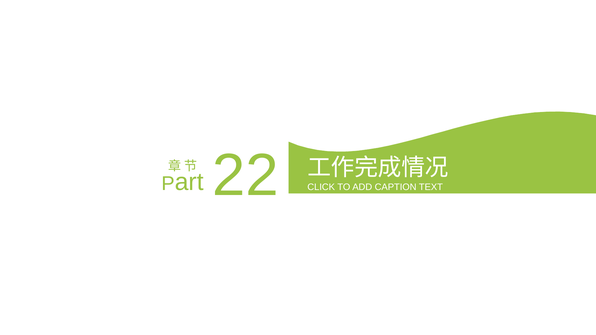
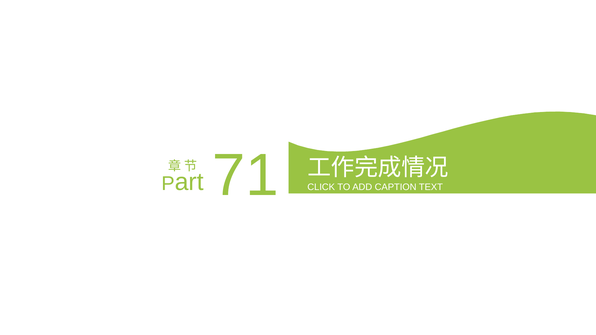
22: 22 -> 71 (245, 175)
